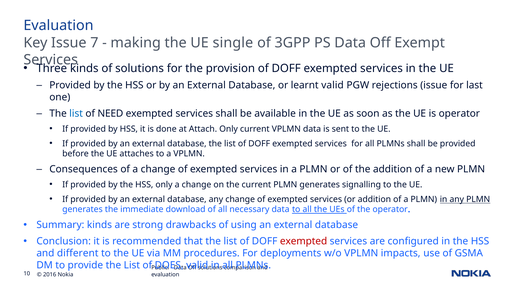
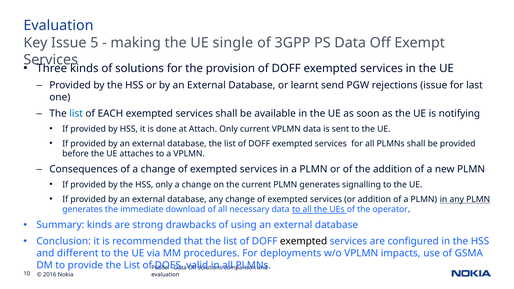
7: 7 -> 5 (94, 43)
learnt valid: valid -> send (333, 85)
NEED: NEED -> EACH (110, 114)
is operator: operator -> notifying (459, 114)
exempted colour: red -> black (304, 241)
